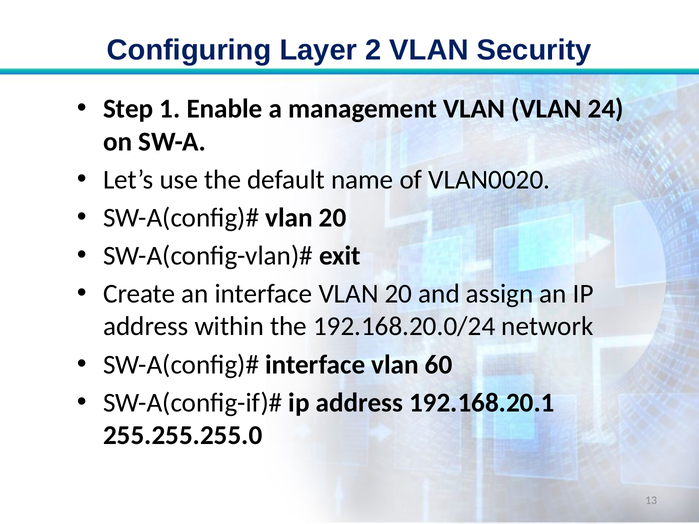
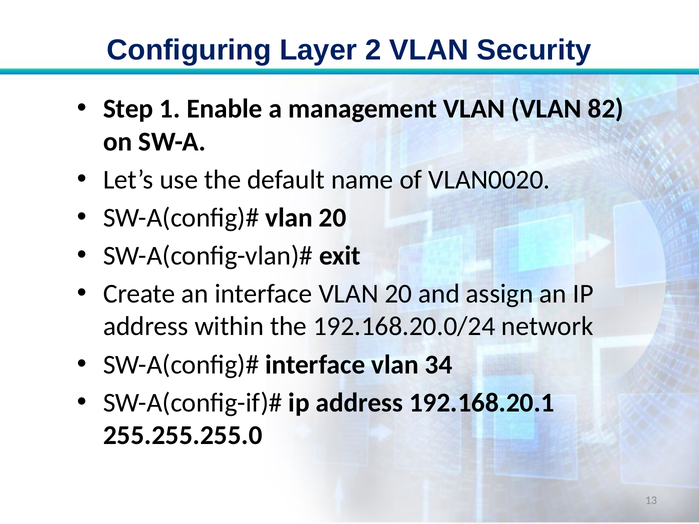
24: 24 -> 82 (606, 109)
60: 60 -> 34 (439, 365)
